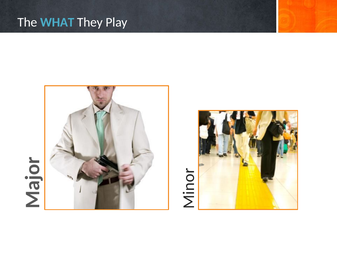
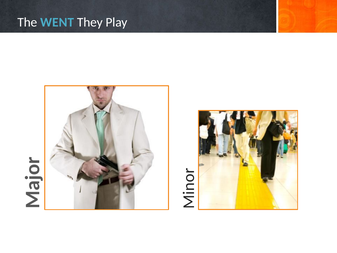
WHAT: WHAT -> WENT (57, 22)
